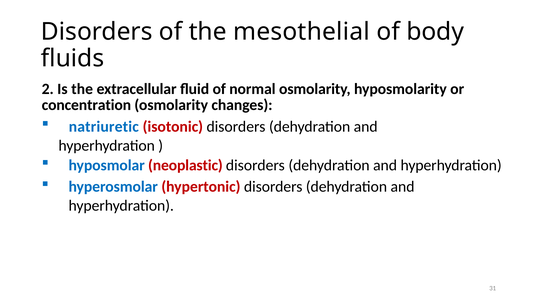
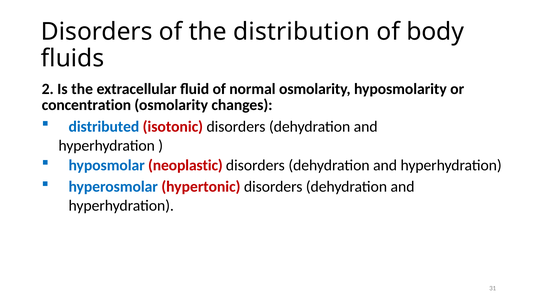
mesothelial: mesothelial -> distribution (301, 32)
natriuretic: natriuretic -> distributed (104, 127)
